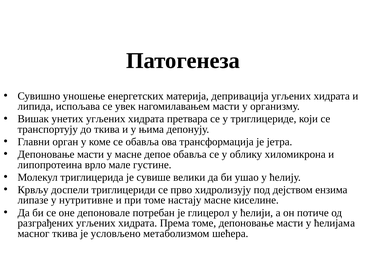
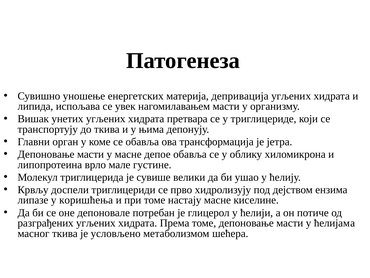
нутритивне: нутритивне -> коришћења (86, 200)
